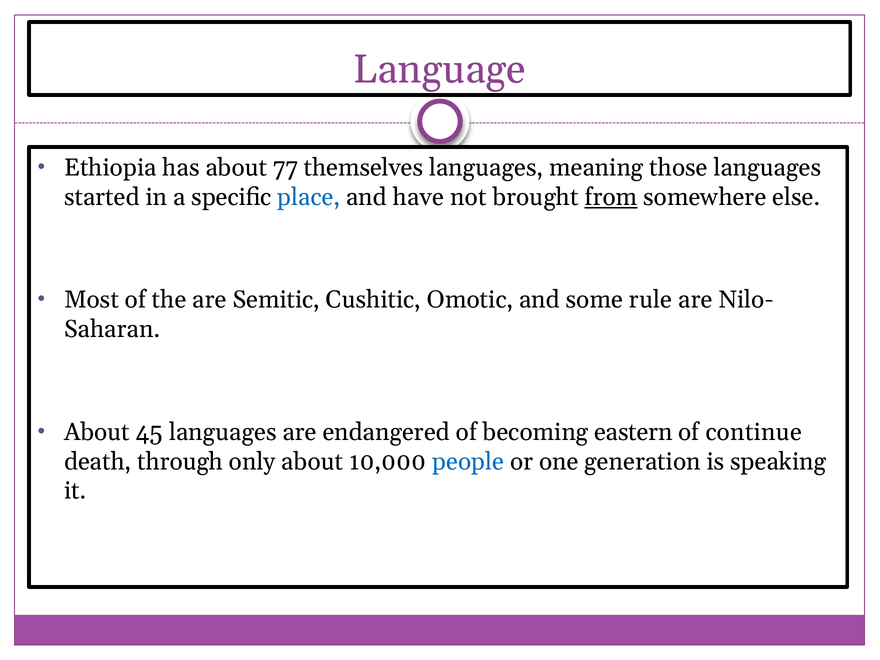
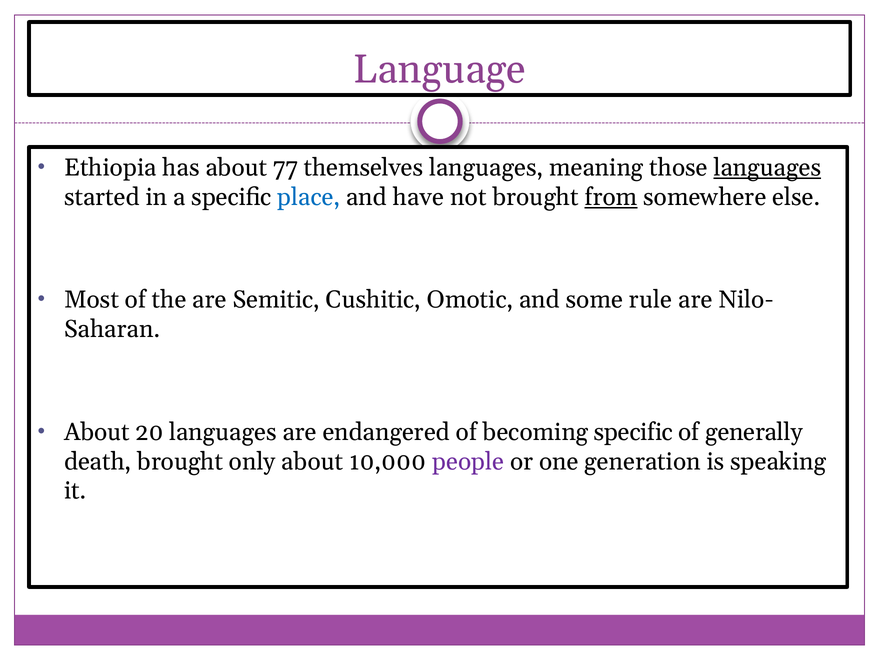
languages underline: none -> present (767, 168)
45: 45 -> 20 (150, 432)
becoming eastern: eastern -> specific (633, 432)
continue: continue -> generally (754, 432)
death through: through -> brought (180, 461)
people colour: blue -> purple (468, 461)
